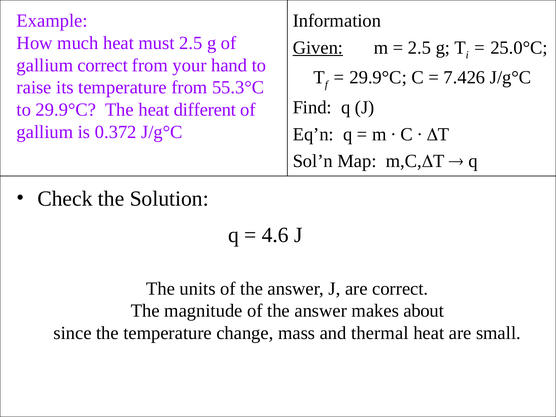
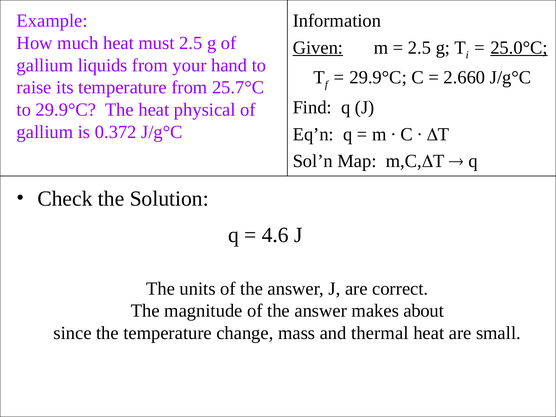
25.0°C underline: none -> present (519, 48)
gallium correct: correct -> liquids (103, 65)
7.426: 7.426 -> 2.660 (464, 78)
55.3°C: 55.3°C -> 25.7°C (238, 87)
different: different -> physical (205, 110)
